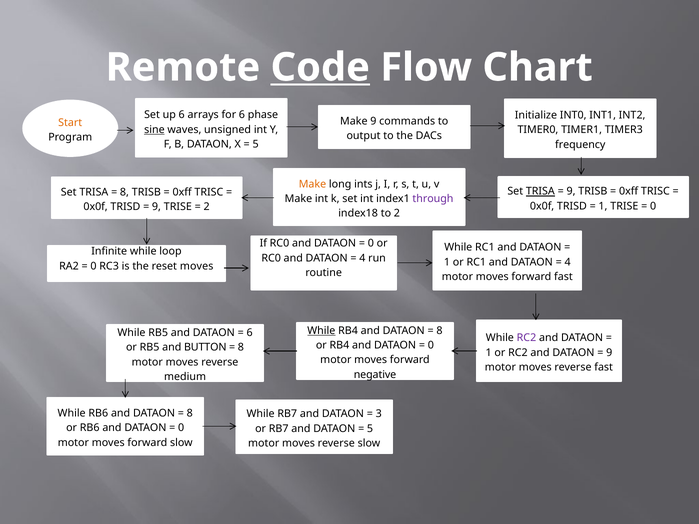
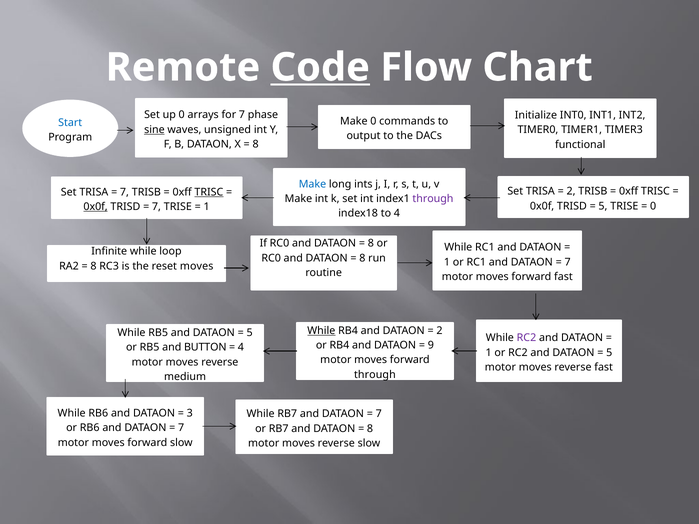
up 6: 6 -> 0 (182, 115)
for 6: 6 -> 7 (242, 115)
Make 9: 9 -> 0 (373, 121)
Start colour: orange -> blue (70, 123)
5: 5 -> 8 (256, 144)
frequency: frequency -> functional (580, 145)
Make colour: orange -> blue (312, 184)
TRISA underline: present -> none (540, 191)
9: 9 -> 2 (571, 191)
8: 8 -> 7 (124, 192)
TRISC underline: none -> present (209, 192)
1: 1 -> 5 (603, 206)
0x0f underline: none -> present (96, 207)
9: 9 -> 7 (156, 207)
2: 2 -> 1 (207, 207)
to 2: 2 -> 4 (397, 214)
0: 0 -> 8 (371, 244)
4: 4 -> 8 (362, 258)
4: 4 -> 7 (568, 262)
0: 0 -> 8 (94, 266)
8: 8 -> 2 (439, 331)
6: 6 -> 5 (250, 333)
0: 0 -> 9 (431, 345)
8: 8 -> 4 (241, 348)
9: 9 -> 5 (609, 353)
negative: negative -> through (375, 375)
8: 8 -> 3 (190, 413)
3: 3 -> 7 (379, 414)
0: 0 -> 7 (181, 428)
5: 5 -> 8 (370, 429)
